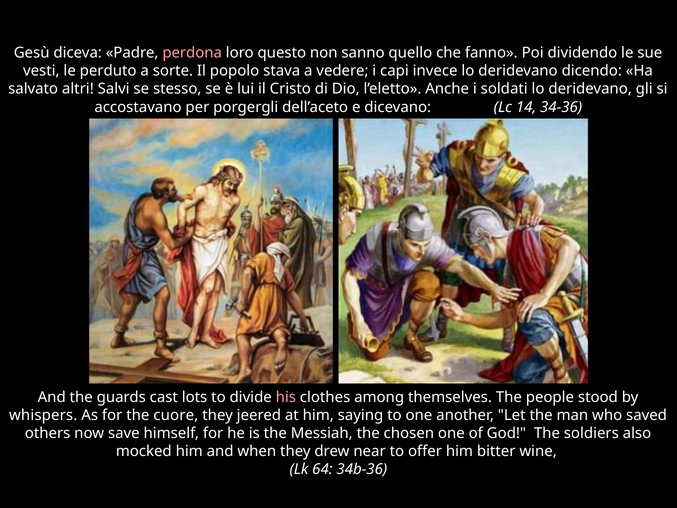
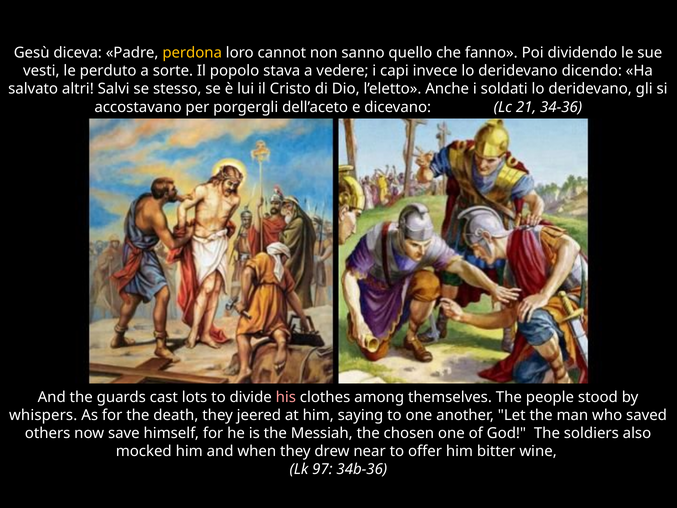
perdona colour: pink -> yellow (192, 53)
questo: questo -> cannot (282, 53)
14: 14 -> 21 (526, 107)
cuore: cuore -> death (176, 415)
64: 64 -> 97 (322, 469)
